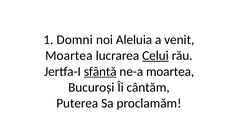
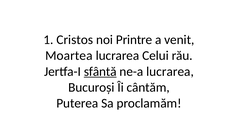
Domni: Domni -> Cristos (75, 40)
Aleluia: Aleluia -> Printre (134, 40)
Celui underline: present -> none (155, 56)
ne-a moartea: moartea -> lucrarea (170, 71)
